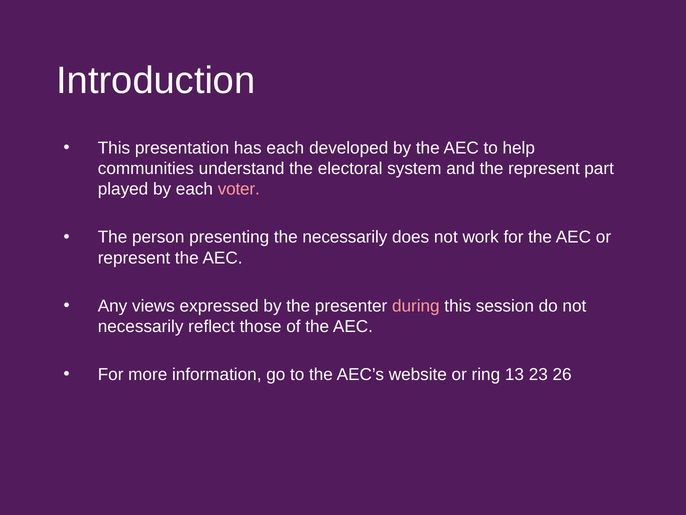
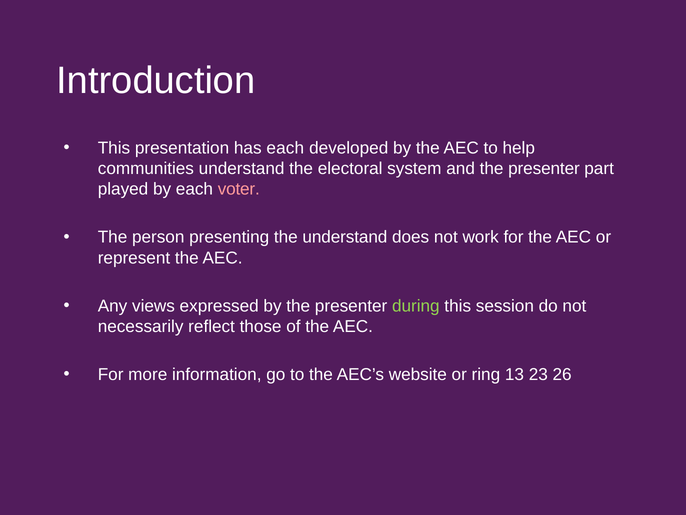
and the represent: represent -> presenter (544, 168)
the necessarily: necessarily -> understand (345, 237)
during colour: pink -> light green (416, 306)
